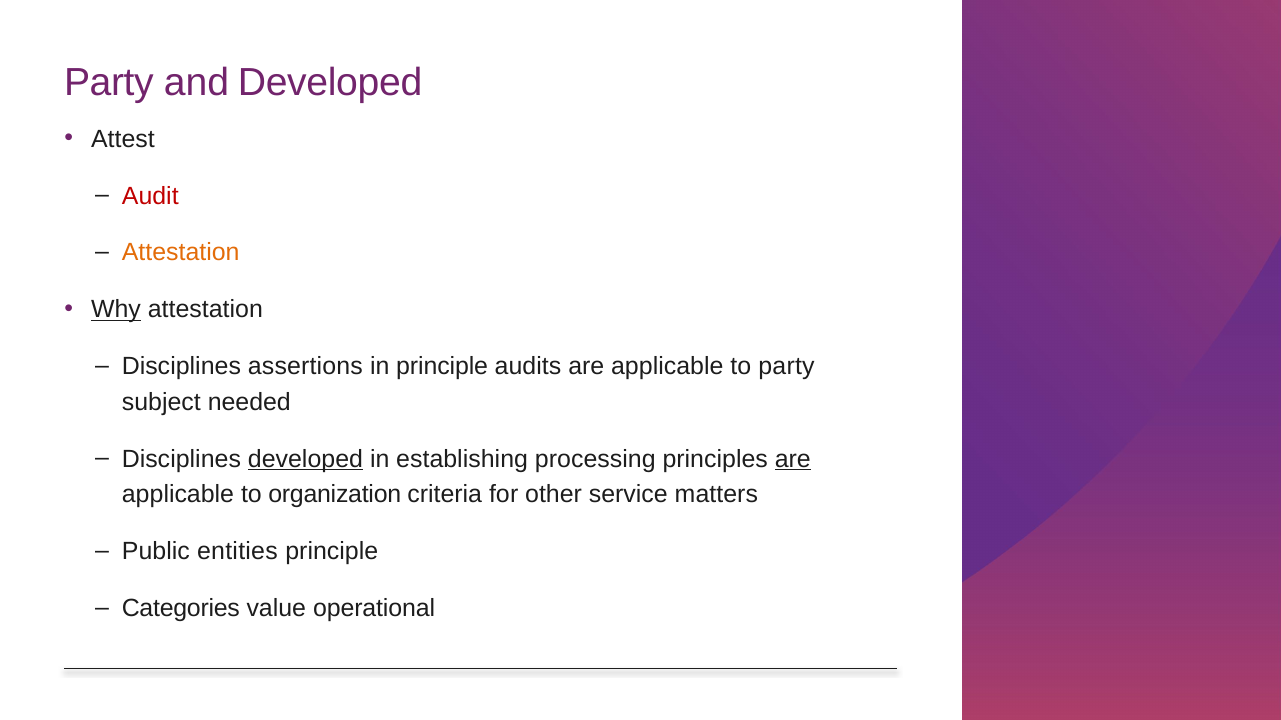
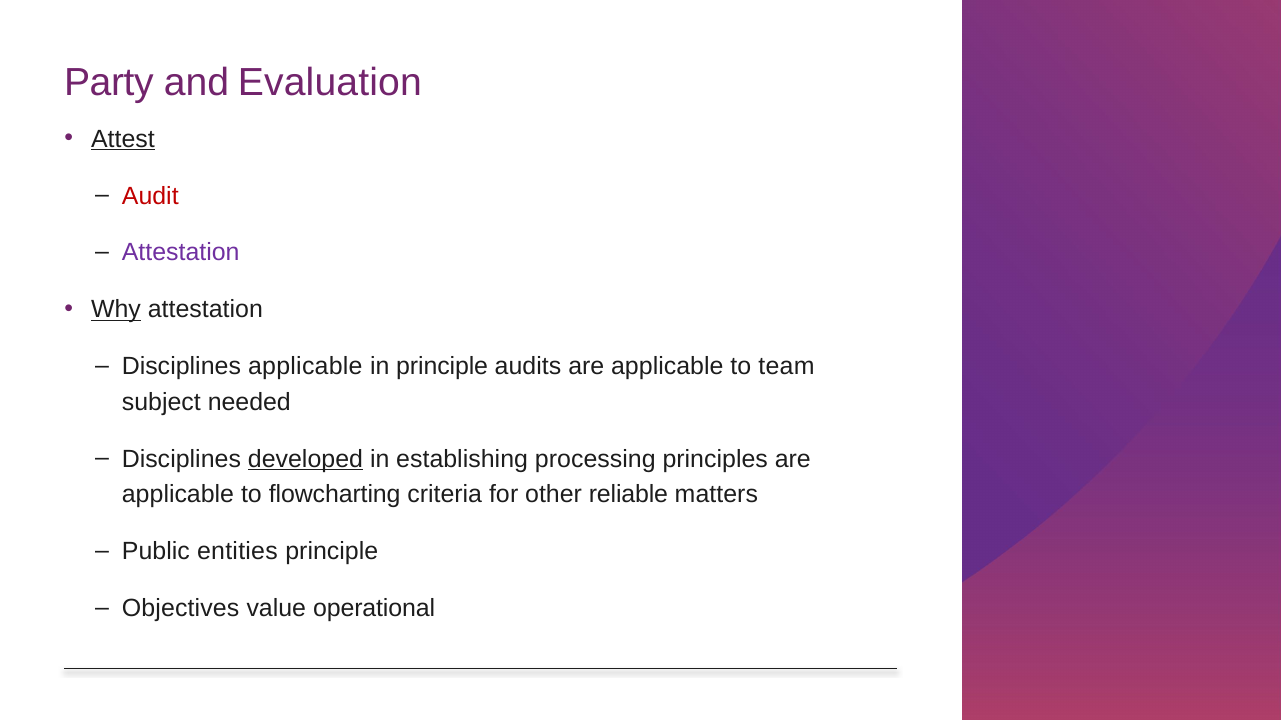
and Developed: Developed -> Evaluation (330, 82)
Attest underline: none -> present (123, 139)
Attestation colour: orange -> purple (181, 253)
Disciplines assertions: assertions -> applicable (305, 367)
to party: party -> team (787, 367)
are underline: present -> none (793, 459)
organization: organization -> flowcharting (335, 495)
service: service -> reliable (628, 495)
Categories: Categories -> Objectives (181, 609)
